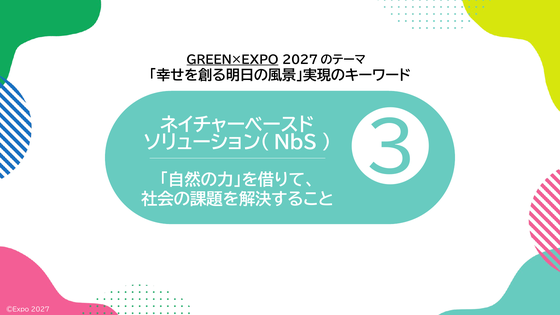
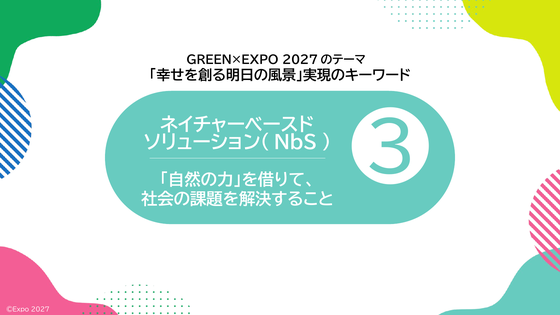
GREEN×EXPO underline: present -> none (232, 60)
